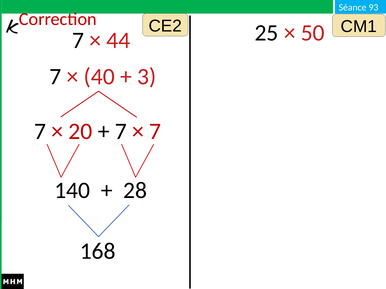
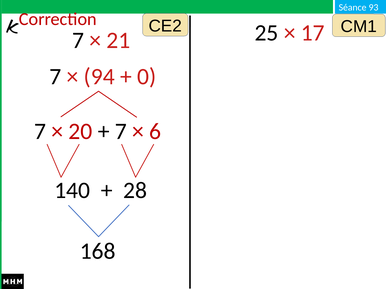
50: 50 -> 17 (313, 33)
44: 44 -> 21 (118, 40)
40: 40 -> 94 (99, 77)
3: 3 -> 0 (147, 77)
7: 7 -> 6 (155, 132)
